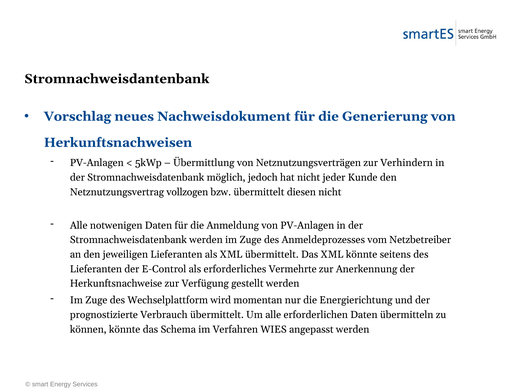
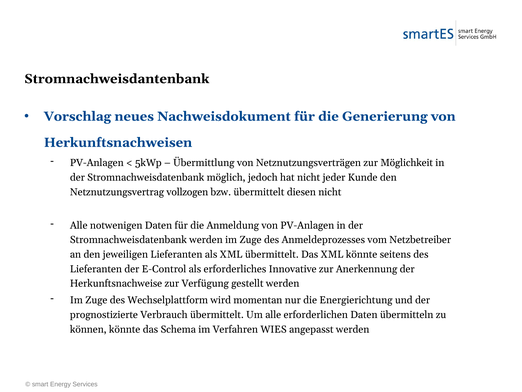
Verhindern: Verhindern -> Möglichkeit (407, 163)
Vermehrte: Vermehrte -> Innovative (293, 269)
